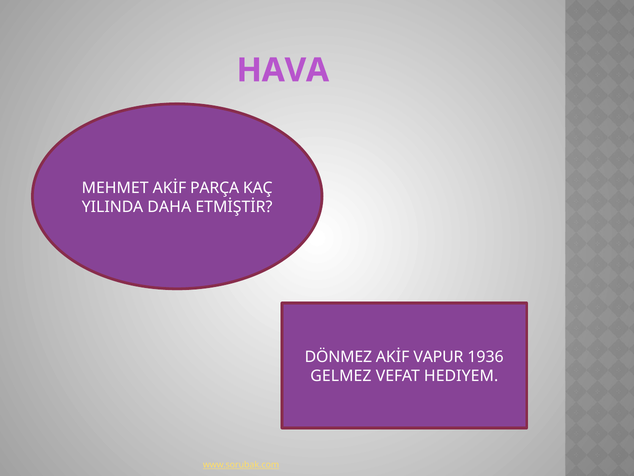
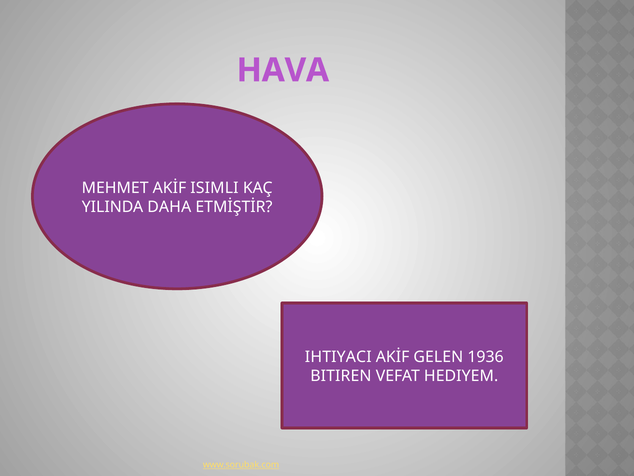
PARÇA: PARÇA -> ISIMLI (214, 188)
DÖNMEZ: DÖNMEZ -> IHTIYACI (338, 357)
VAPUR: VAPUR -> GELEN (438, 357)
GELMEZ: GELMEZ -> BITIREN (341, 376)
